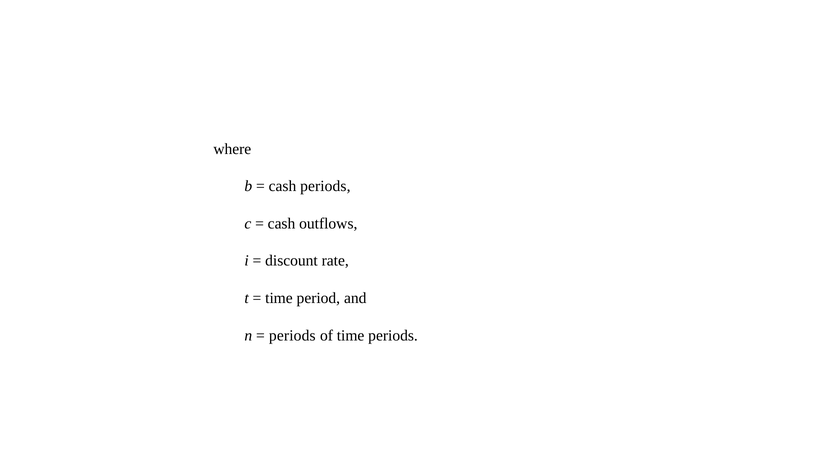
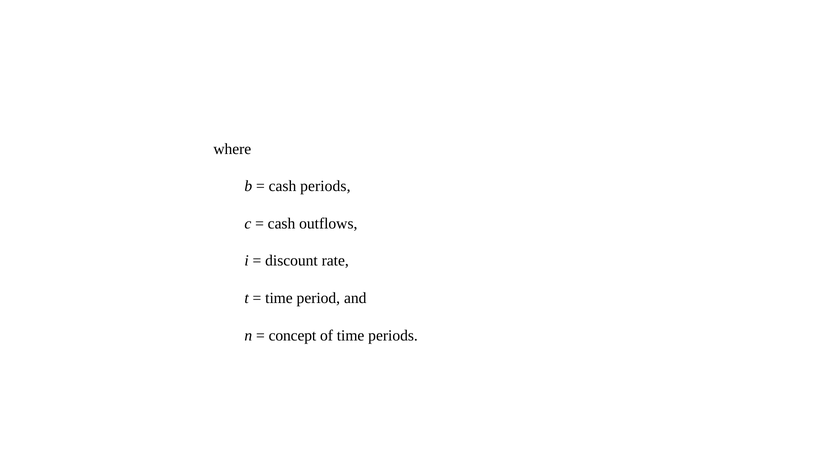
periods: periods -> concept (292, 336)
